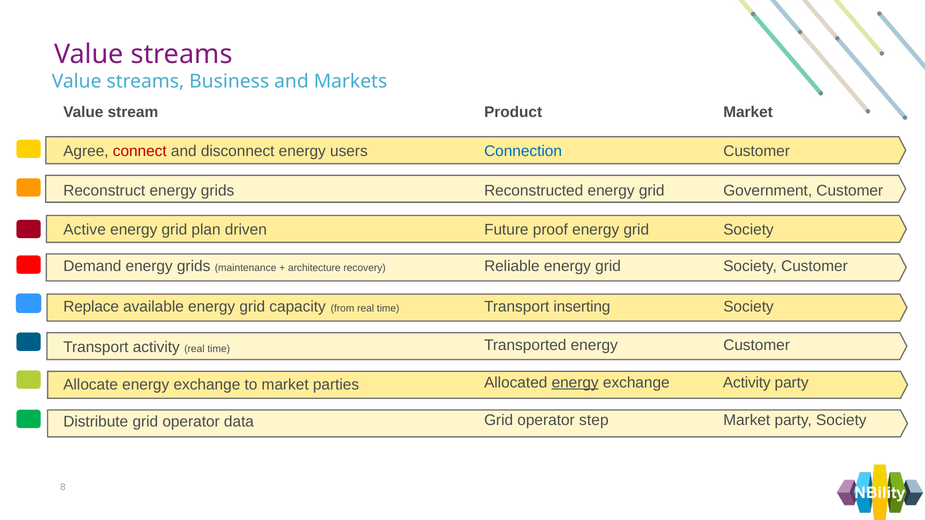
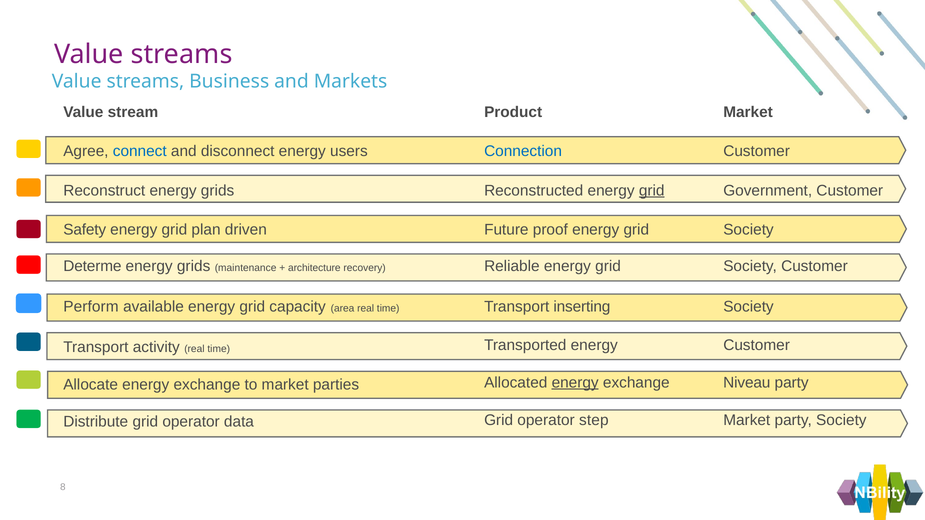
connect colour: red -> blue (140, 151)
grid underline: none -> present (652, 191)
Active: Active -> Safety (85, 230)
Demand: Demand -> Determe (92, 266)
Replace: Replace -> Perform (91, 307)
from: from -> area (342, 308)
Activity: Activity -> Niveau (747, 383)
